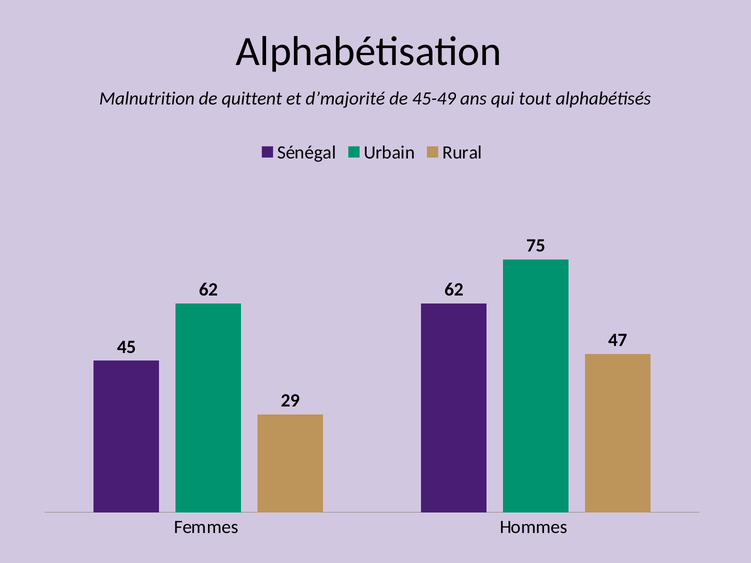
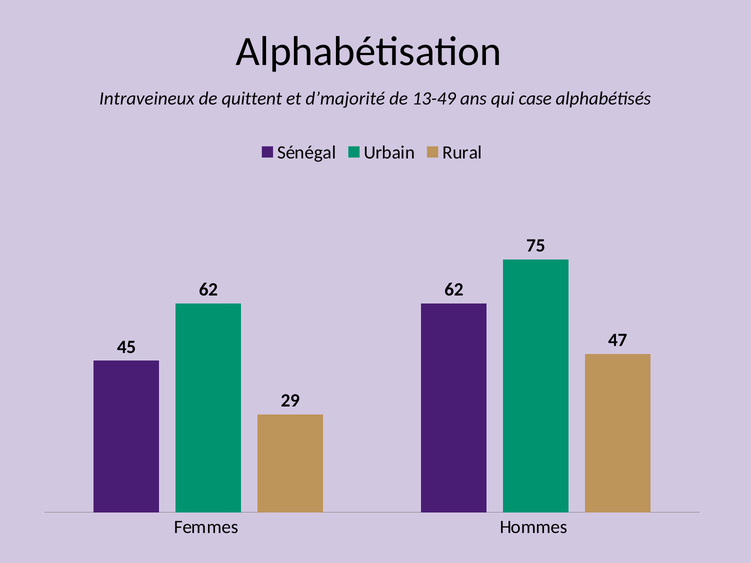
Malnutrition: Malnutrition -> Intraveineux (147, 99)
45-49: 45-49 -> 13-49 (434, 99)
tout: tout -> case (535, 99)
